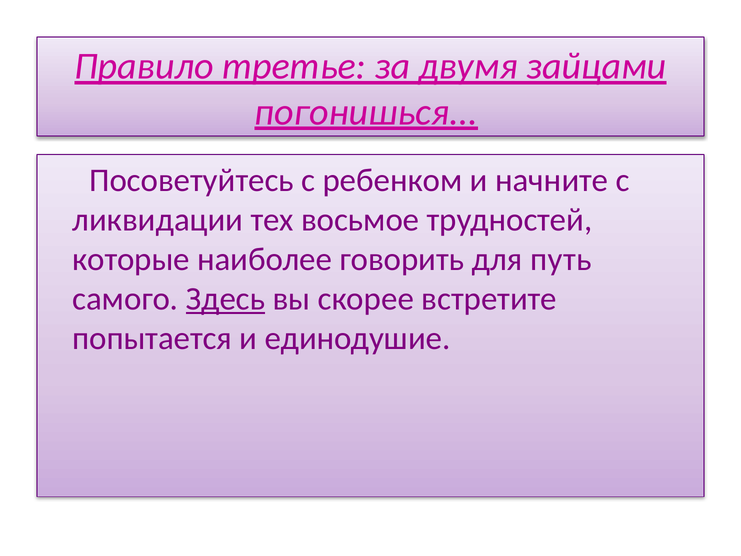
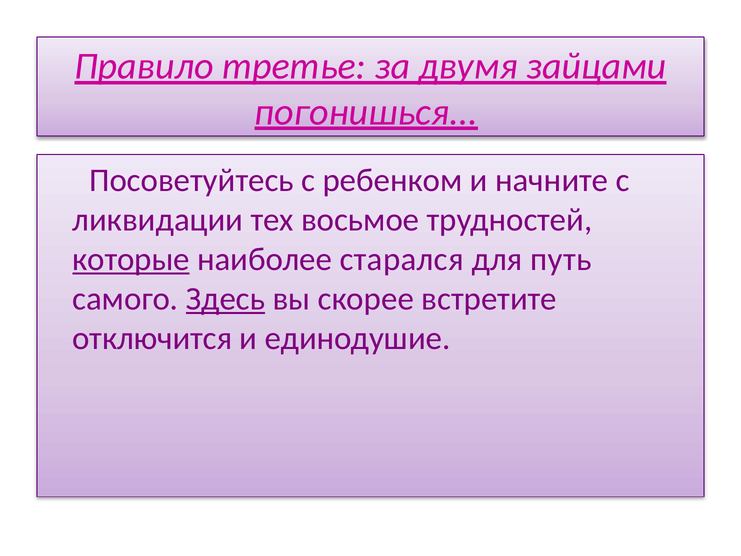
которые underline: none -> present (131, 259)
говорить: говорить -> старался (402, 259)
попытается: попытается -> отключится (152, 338)
